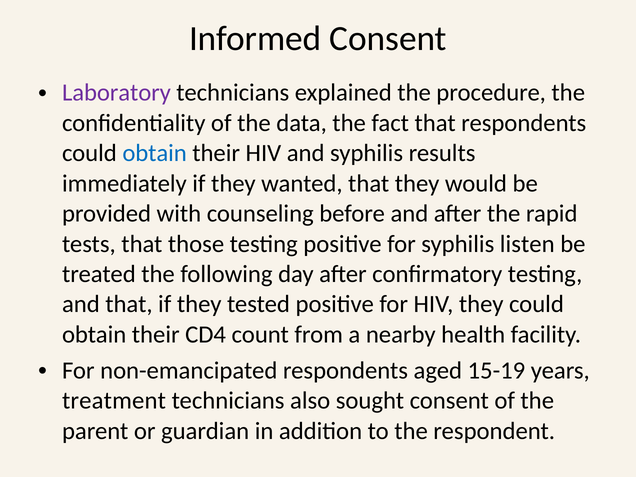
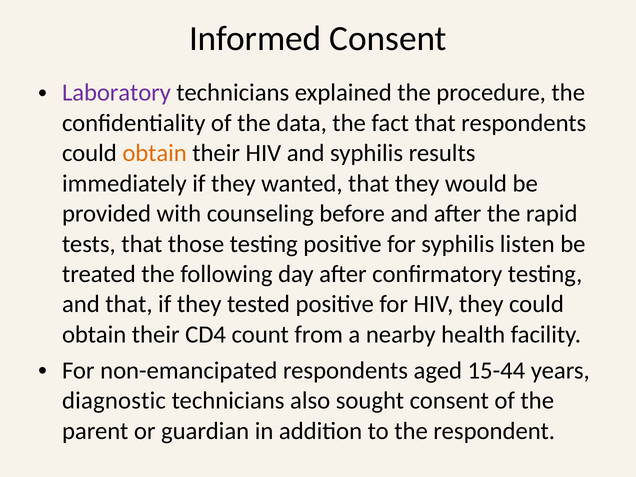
obtain colour: blue -> orange (155, 153)
15-19: 15-19 -> 15-44 (496, 370)
treatment: treatment -> diagnostic (114, 401)
